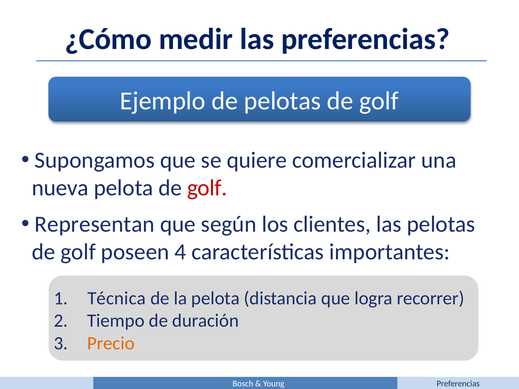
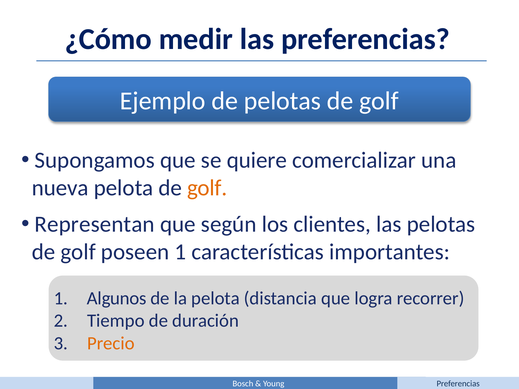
golf colour: red -> orange (207, 188)
poseen 4: 4 -> 1 (180, 252)
Técnica: Técnica -> Algunos (117, 299)
